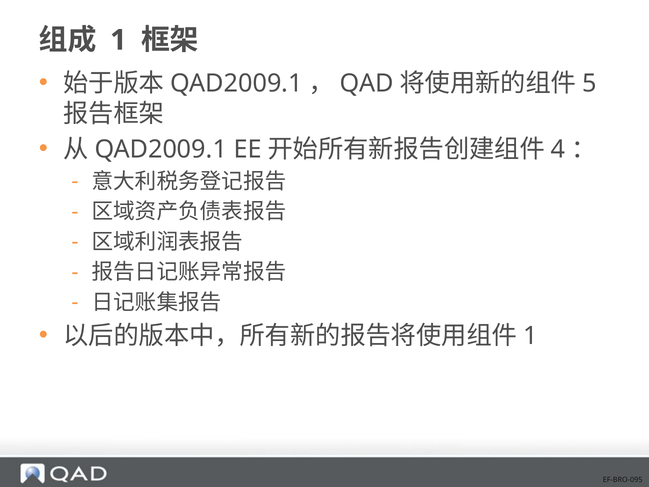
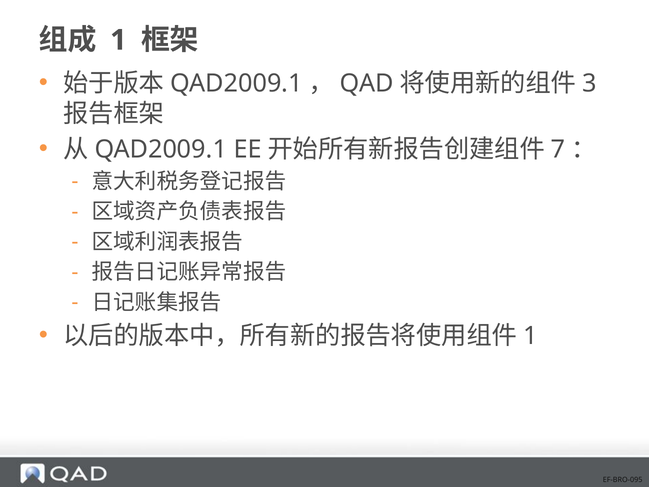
5: 5 -> 3 (589, 83)
4: 4 -> 7 (558, 149)
